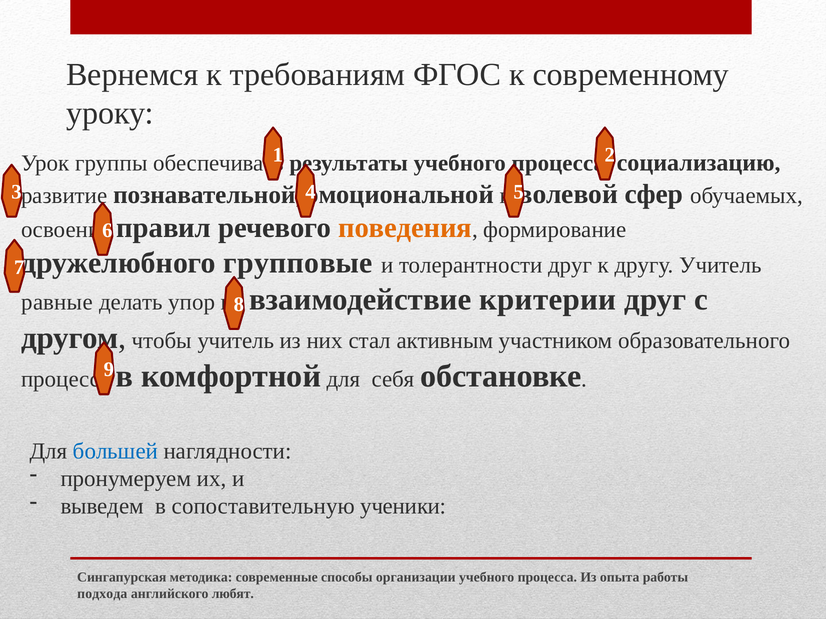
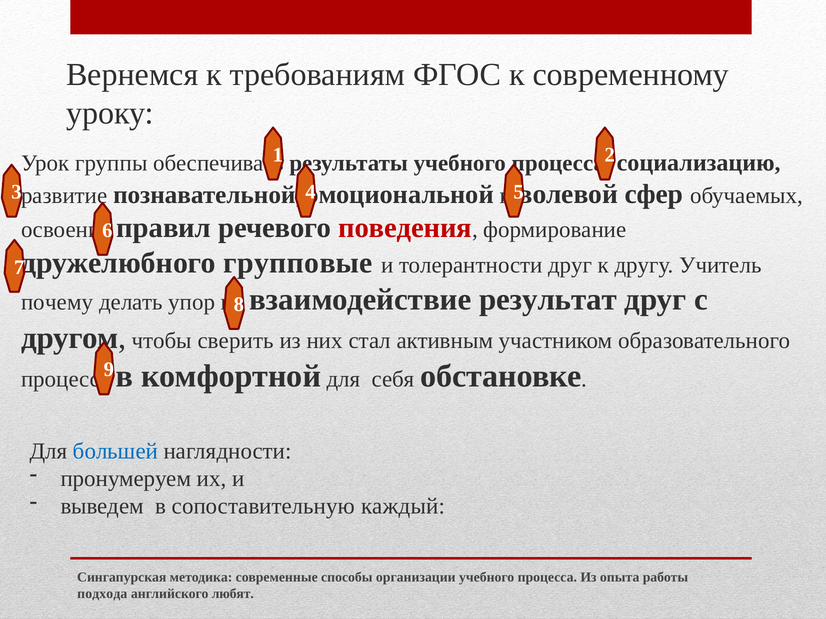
поведения colour: orange -> red (405, 228)
равные: равные -> почему (57, 302)
критерии: критерии -> результат (548, 300)
чтобы учитель: учитель -> сверить (236, 341)
ученики: ученики -> каждый (403, 506)
